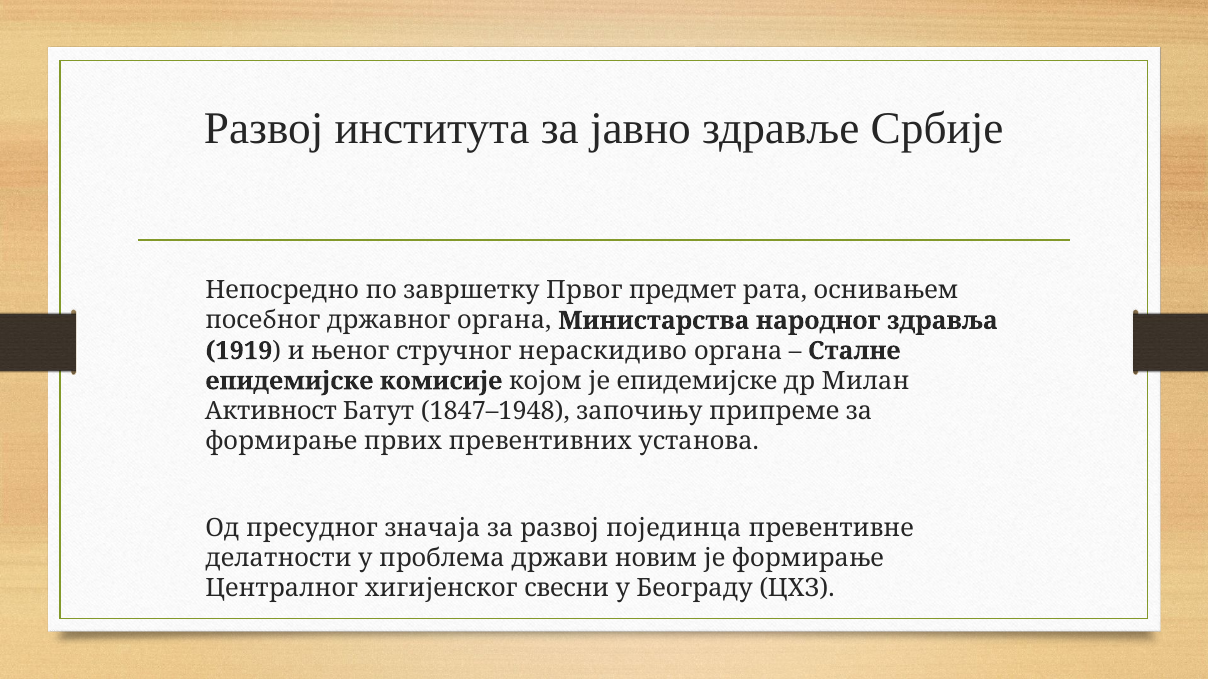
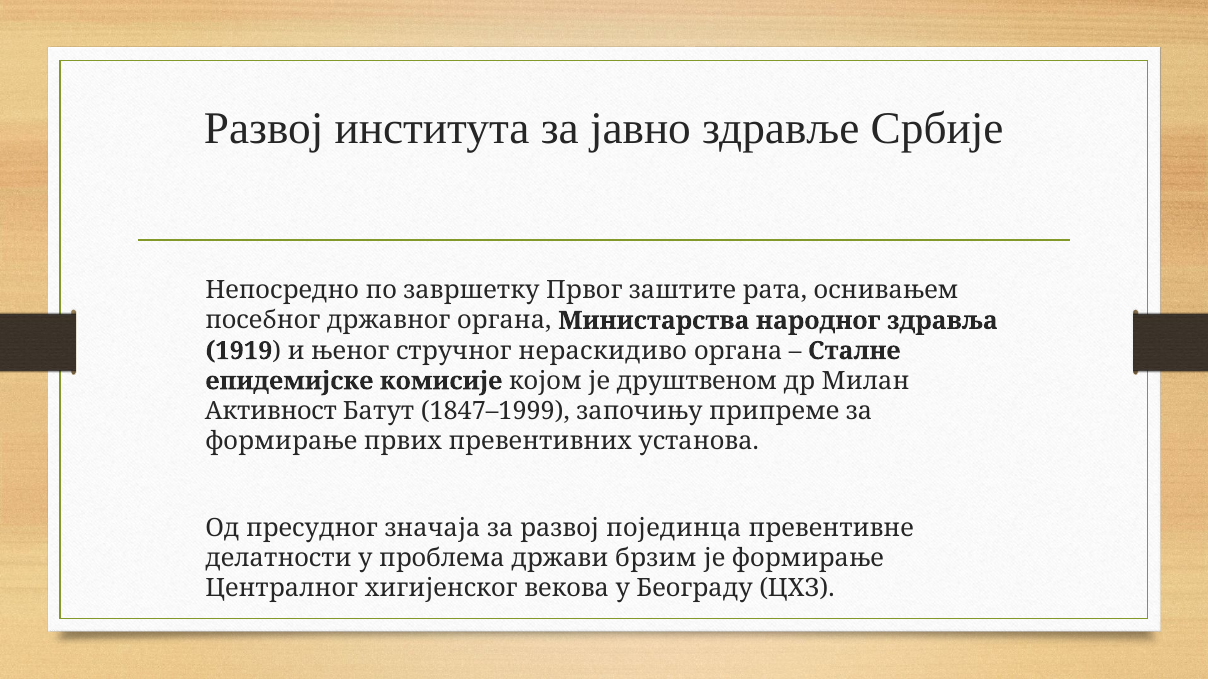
предмет: предмет -> заштите (683, 291)
је епидемијске: епидемијске -> друштвеном (697, 381)
1847–1948: 1847–1948 -> 1847–1999 (495, 412)
новим: новим -> брзим (656, 559)
свесни: свесни -> векова (567, 589)
